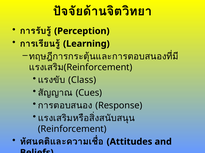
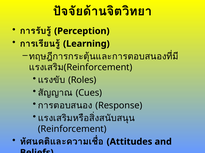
Class: Class -> Roles (82, 80)
